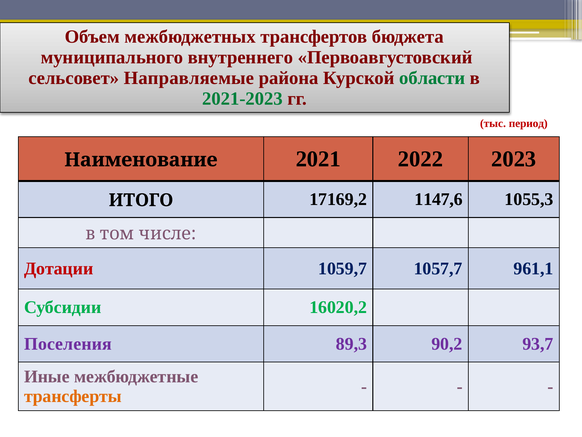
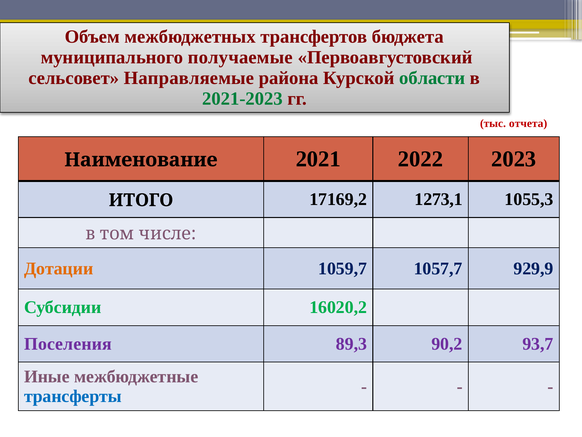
внутреннего: внутреннего -> получаемые (240, 57)
период: период -> отчета (528, 123)
1147,6: 1147,6 -> 1273,1 (439, 199)
Дотации colour: red -> orange (59, 268)
961,1: 961,1 -> 929,9 (534, 268)
трансферты colour: orange -> blue (73, 396)
